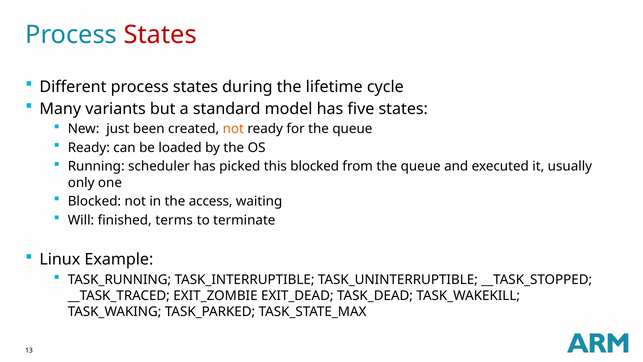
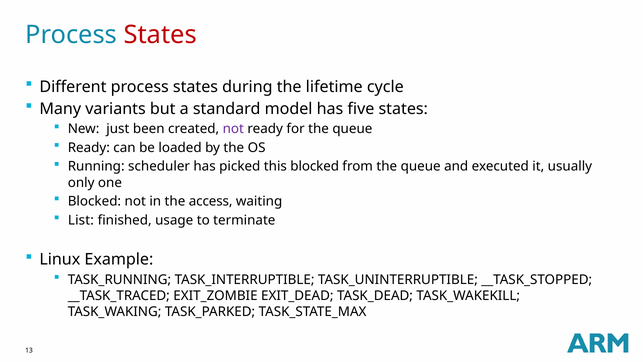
not colour: orange -> purple (233, 129)
Will: Will -> List (81, 220)
terms: terms -> usage (174, 220)
